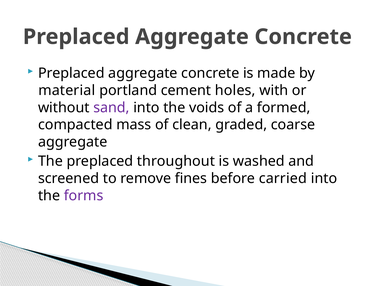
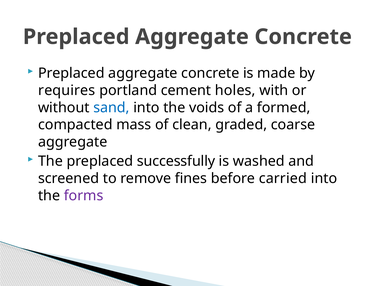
material: material -> requires (67, 90)
sand colour: purple -> blue (111, 107)
throughout: throughout -> successfully (176, 161)
